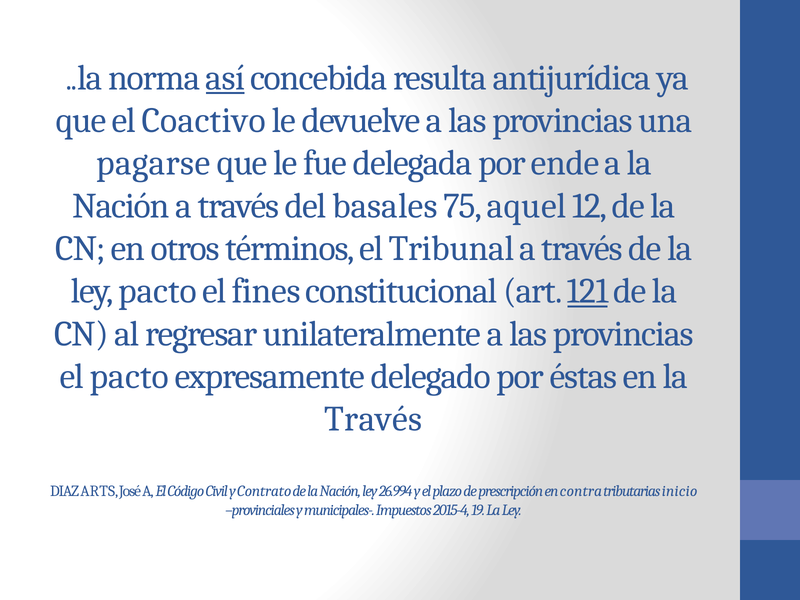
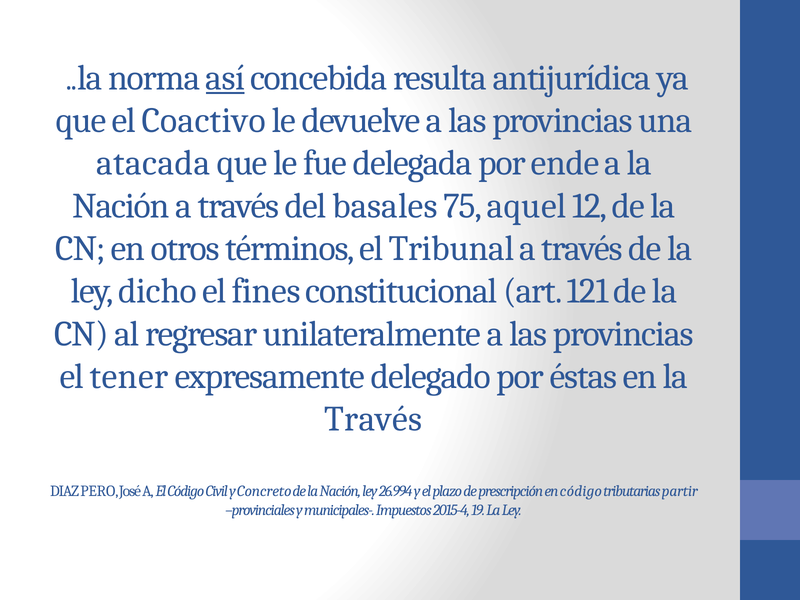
pagarse: pagarse -> atacada (153, 163)
ley pacto: pacto -> dicho (158, 291)
121 underline: present -> none (588, 291)
el pacto: pacto -> tener (129, 377)
ARTS: ARTS -> PERO (99, 491)
Contrato: Contrato -> Concreto (264, 491)
en contra: contra -> código (581, 491)
inicio: inicio -> partir (680, 491)
